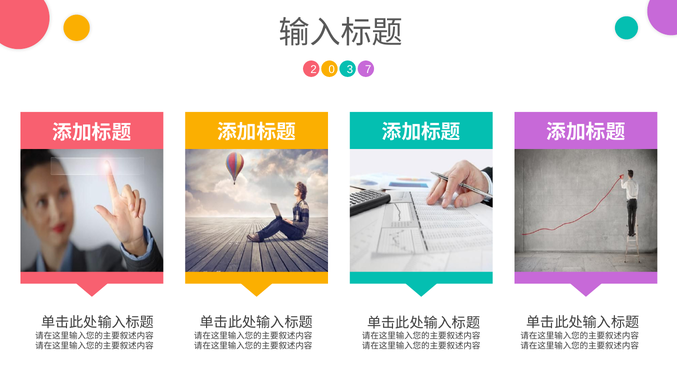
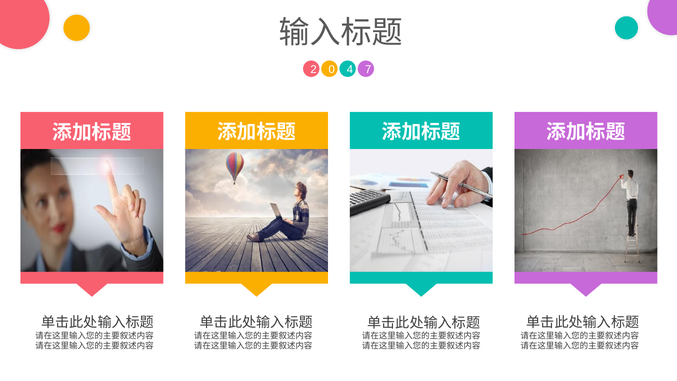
3: 3 -> 4 (350, 69)
